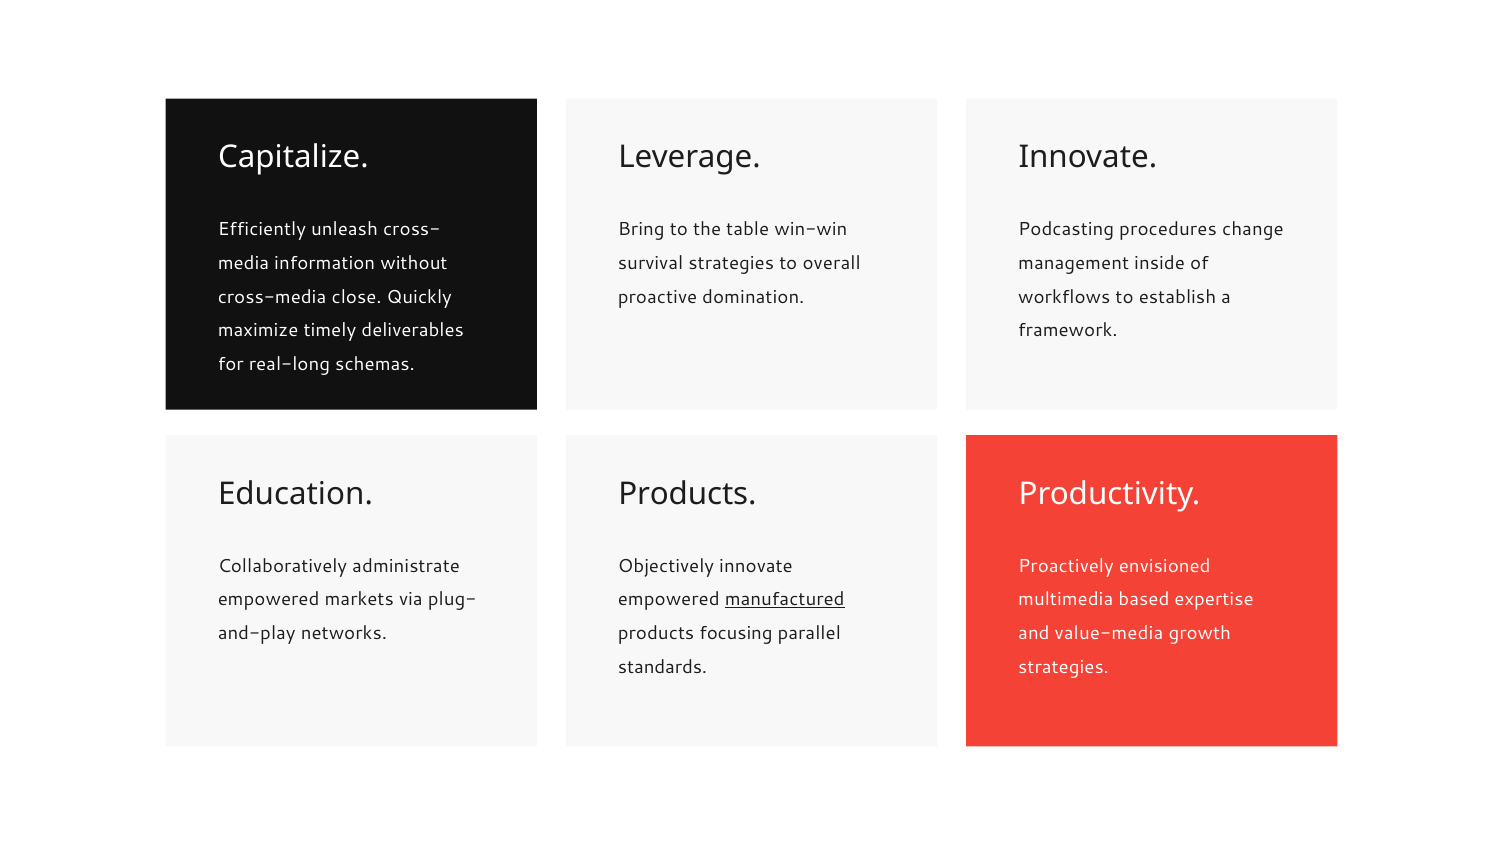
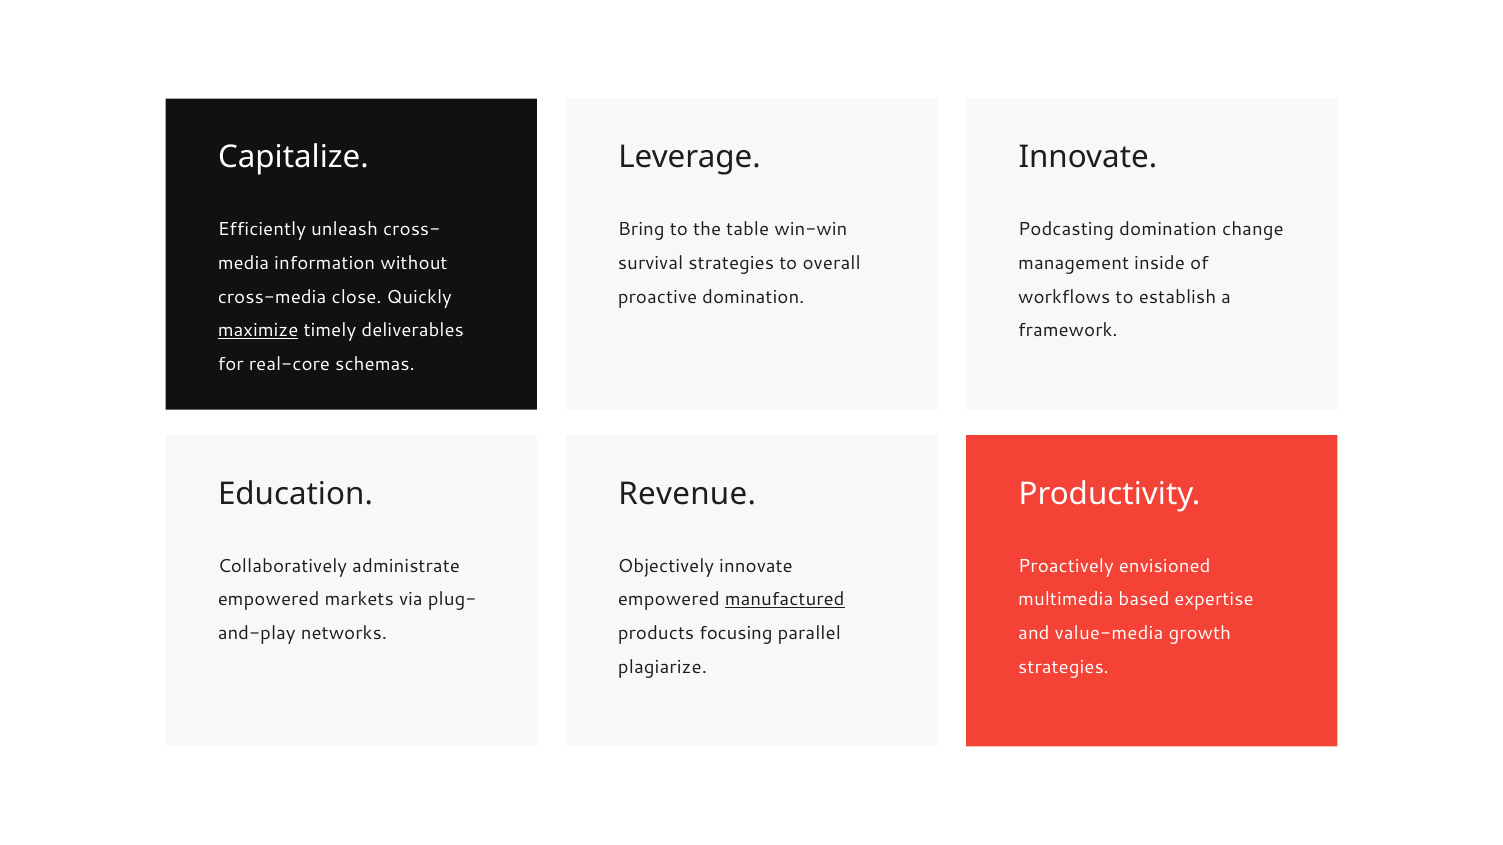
Podcasting procedures: procedures -> domination (1168, 229)
maximize underline: none -> present (258, 331)
real-long: real-long -> real-core (289, 365)
Products: Products -> Revenue (687, 494)
standards: standards -> plagiarize (662, 668)
